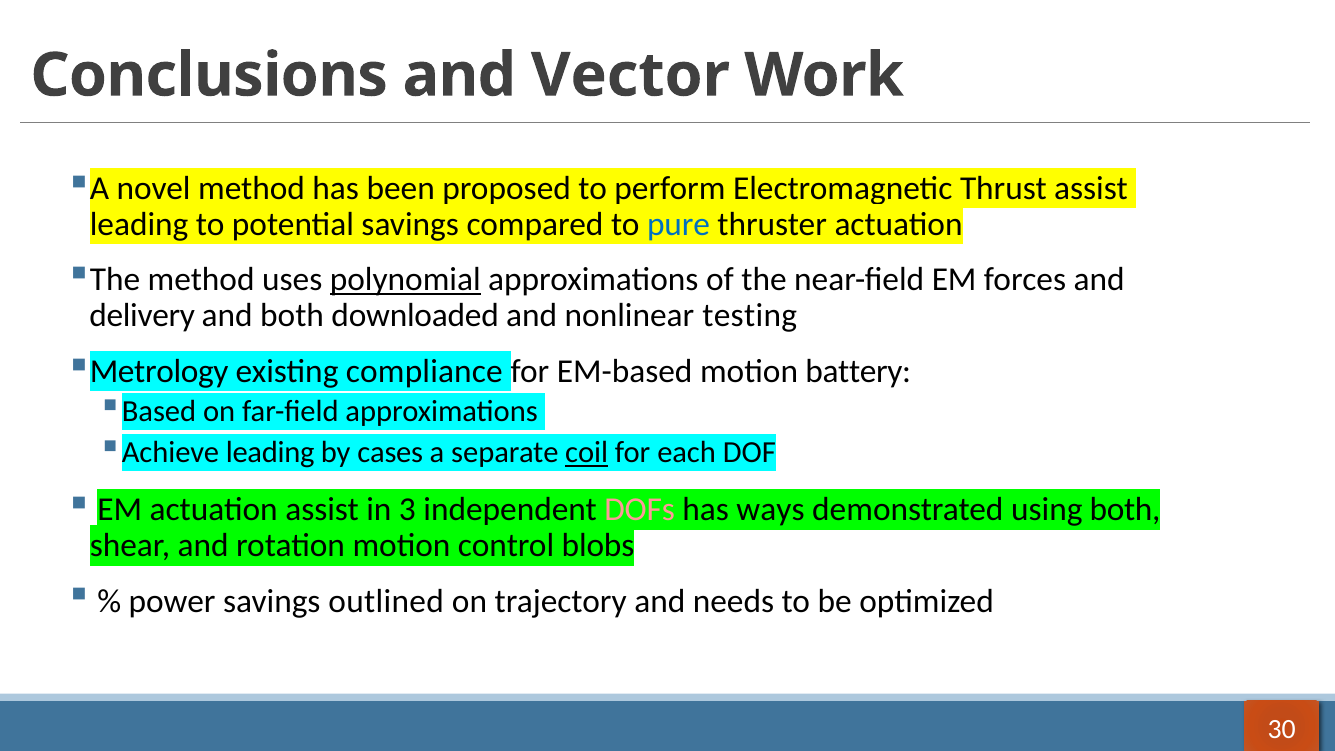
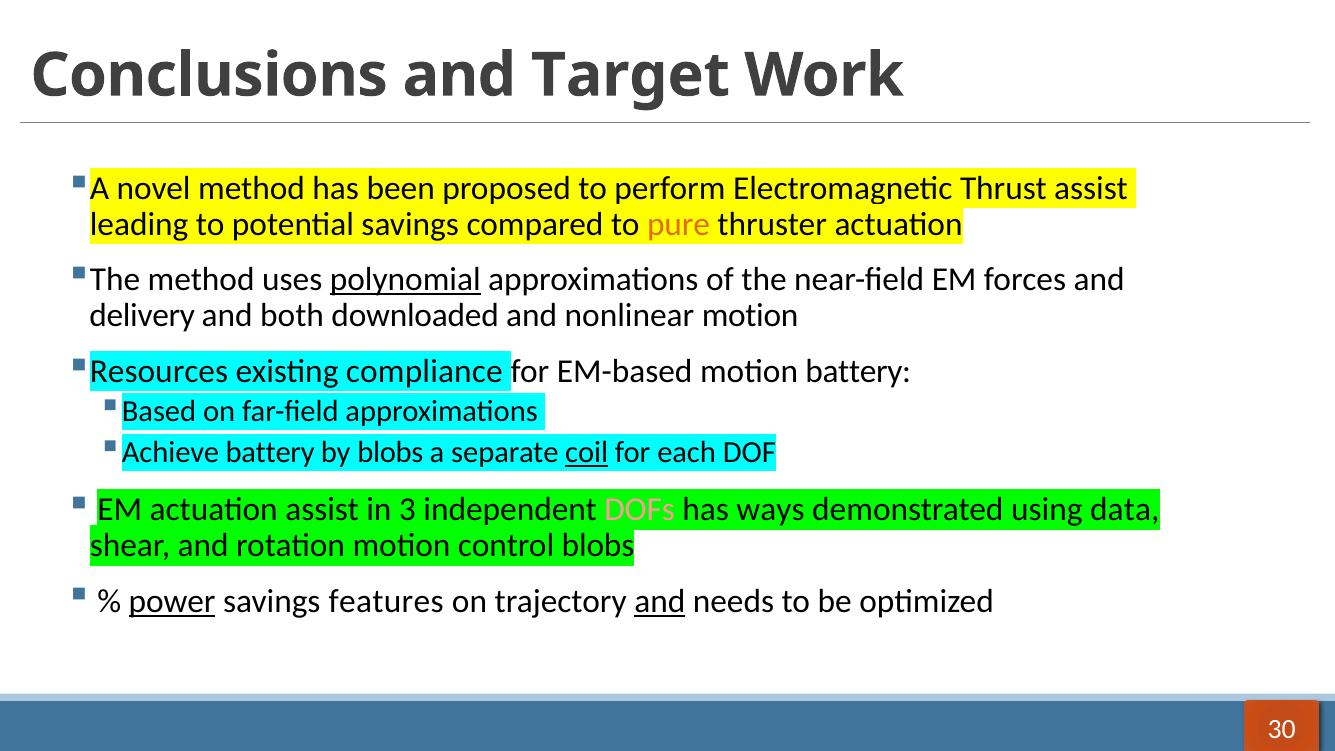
Vector: Vector -> Target (630, 75)
pure colour: blue -> orange (678, 224)
nonlinear testing: testing -> motion (750, 316)
Metrology: Metrology -> Resources (159, 371)
Achieve leading: leading -> battery (270, 453)
by cases: cases -> blobs (390, 453)
using both: both -> data (1125, 510)
power underline: none -> present (172, 601)
outlined: outlined -> features (386, 601)
and underline: none -> present (660, 601)
